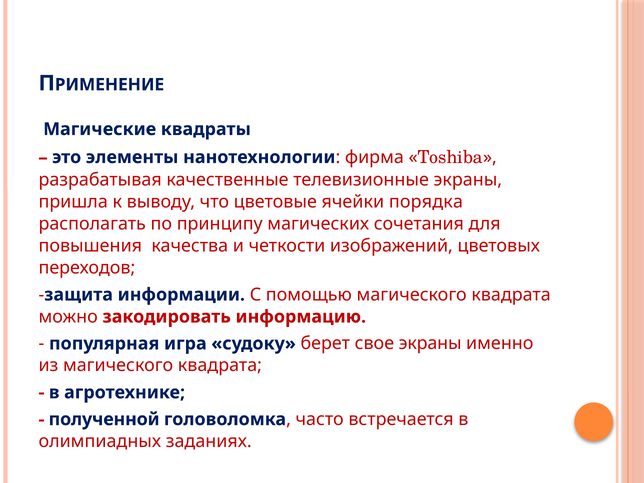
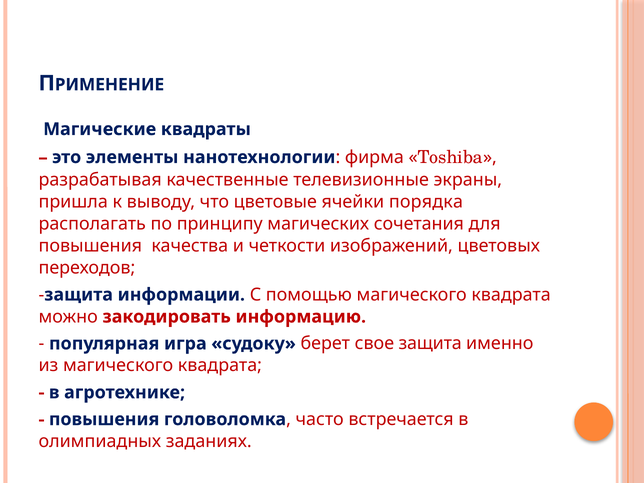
свое экраны: экраны -> защита (430, 344)
полученной: полученной -> повышения (104, 419)
